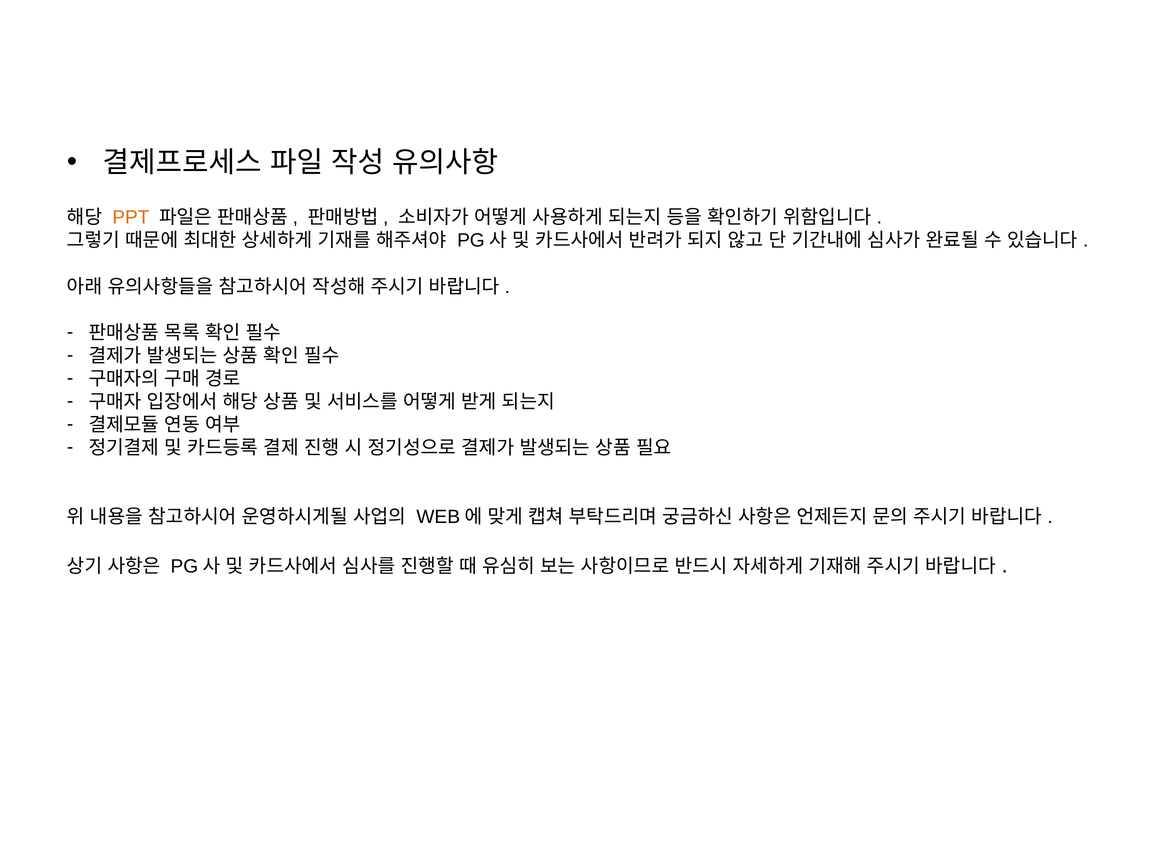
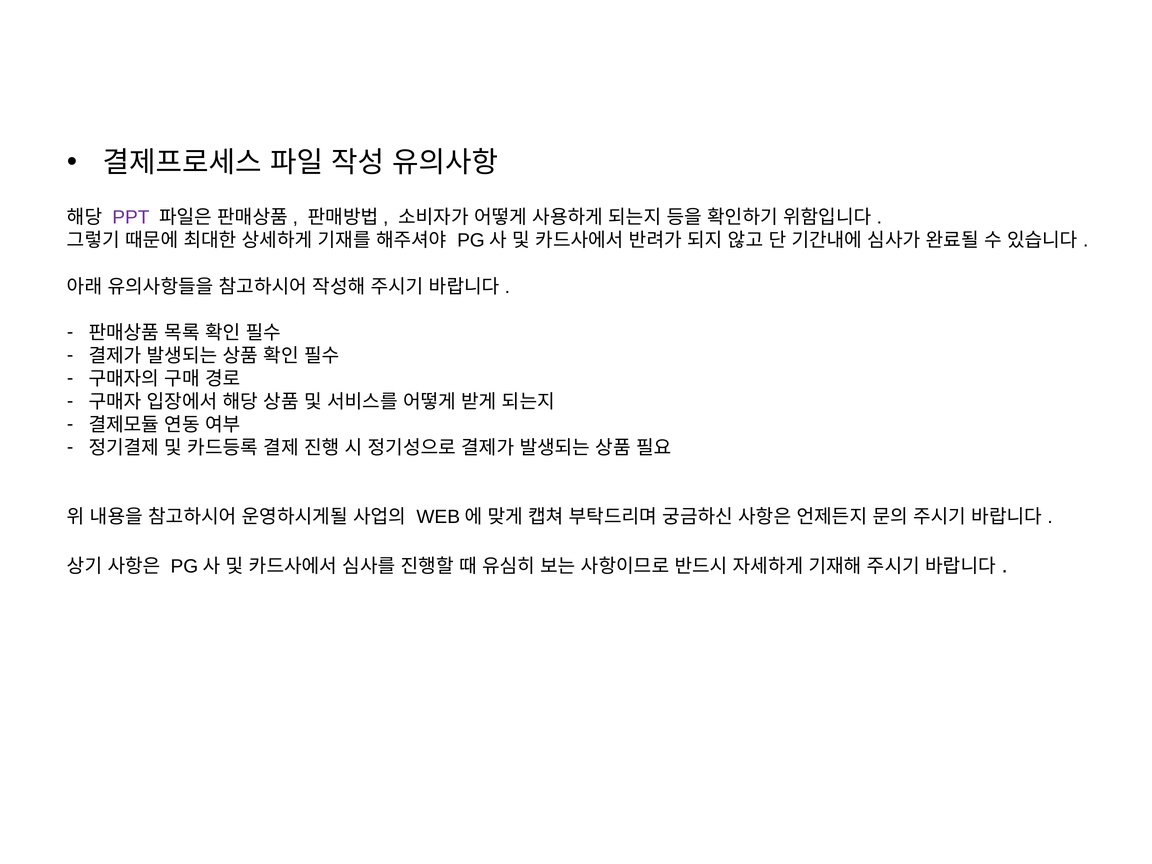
PPT colour: orange -> purple (131, 218)
